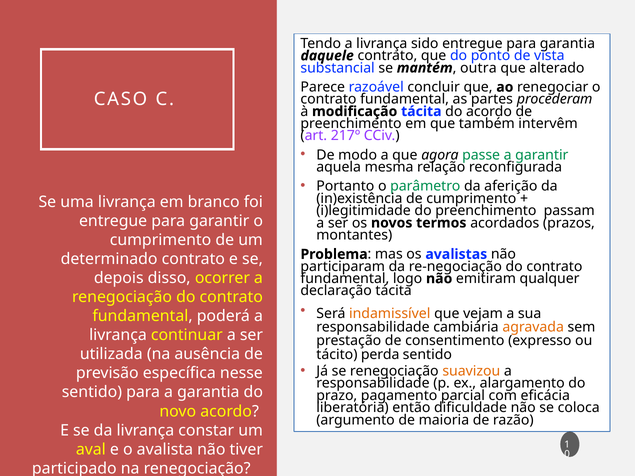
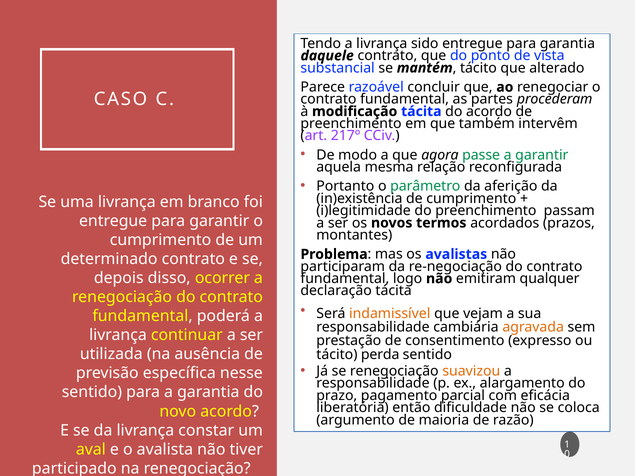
mantém outra: outra -> tácito (478, 68)
